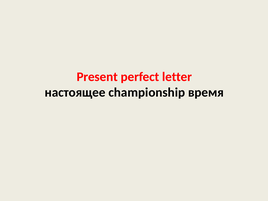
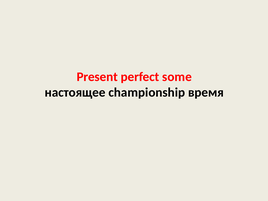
letter: letter -> some (177, 77)
